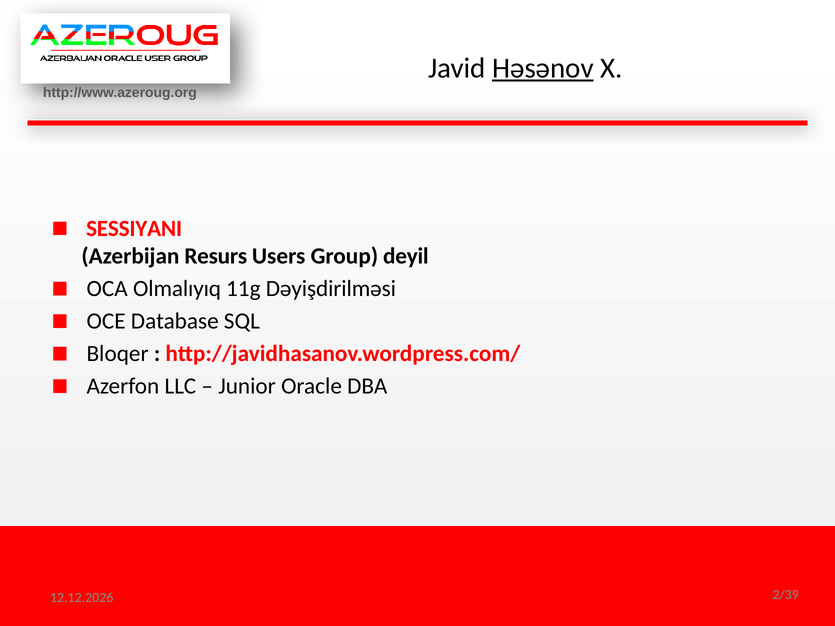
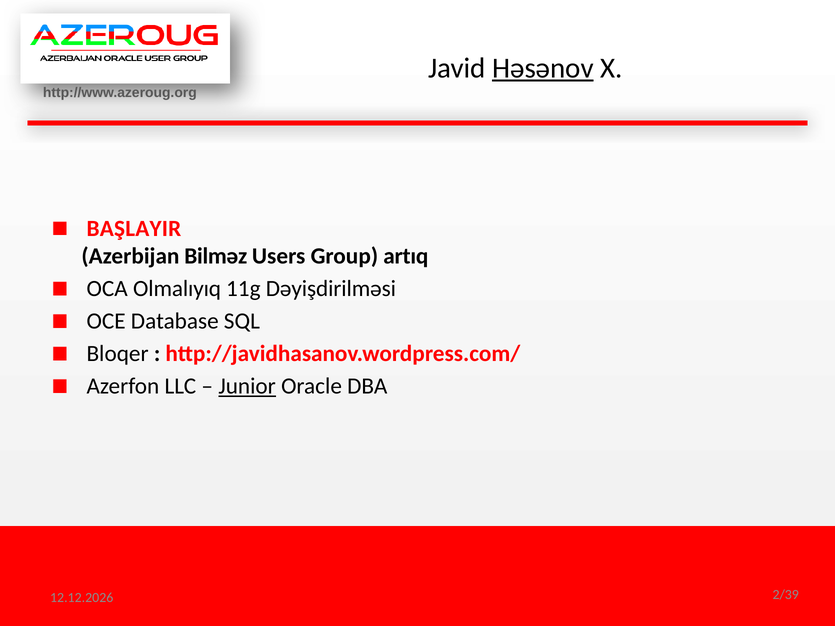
SESSIYANI: SESSIYANI -> BAŞLAYIR (134, 228)
Resurs: Resurs -> Bilməz (216, 256)
deyil: deyil -> artıq (406, 256)
Junior underline: none -> present (247, 386)
